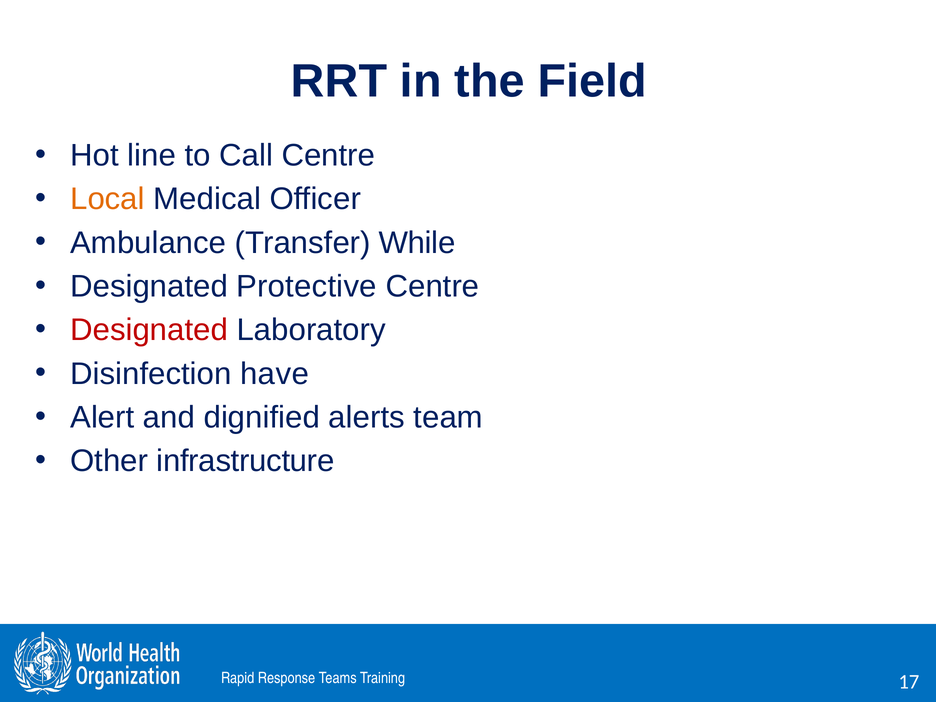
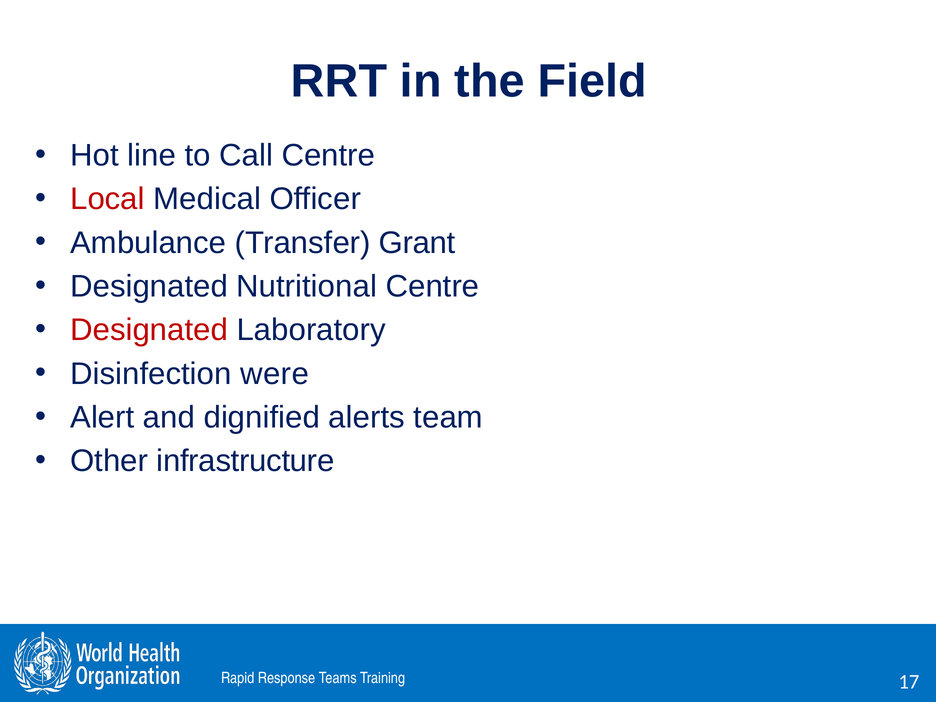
Local colour: orange -> red (107, 199)
While: While -> Grant (417, 243)
Protective: Protective -> Nutritional (307, 286)
have: have -> were (275, 374)
